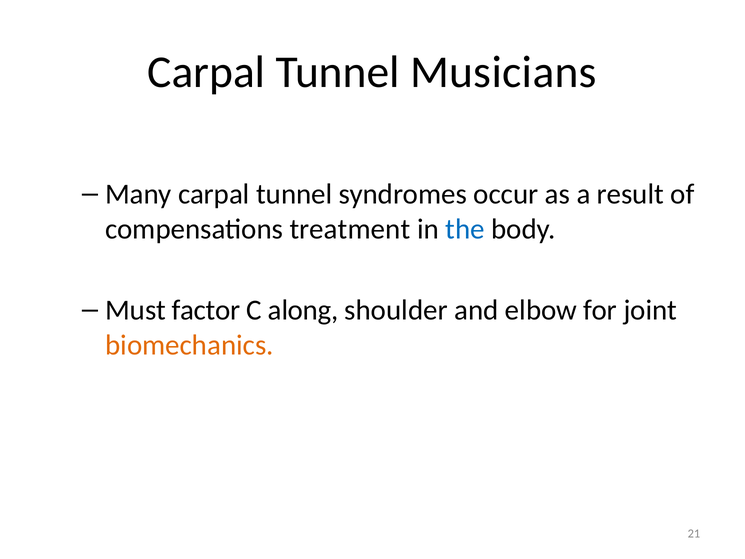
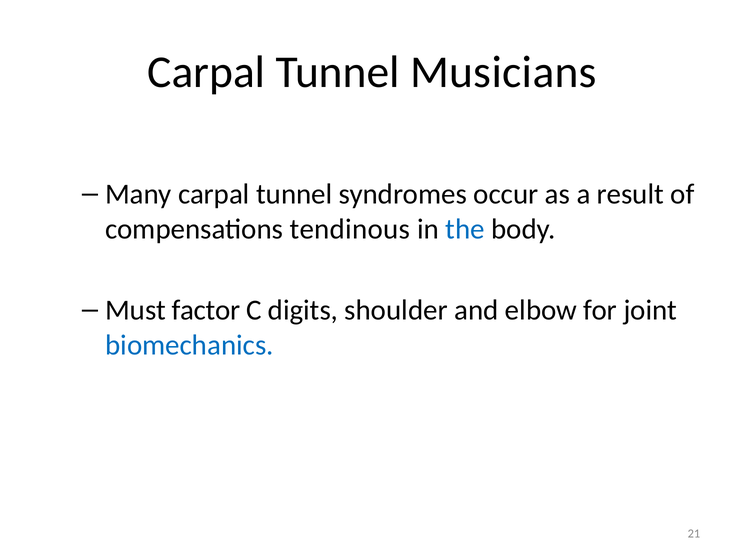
treatment: treatment -> tendinous (350, 229)
along: along -> digits (303, 310)
biomechanics colour: orange -> blue (189, 345)
